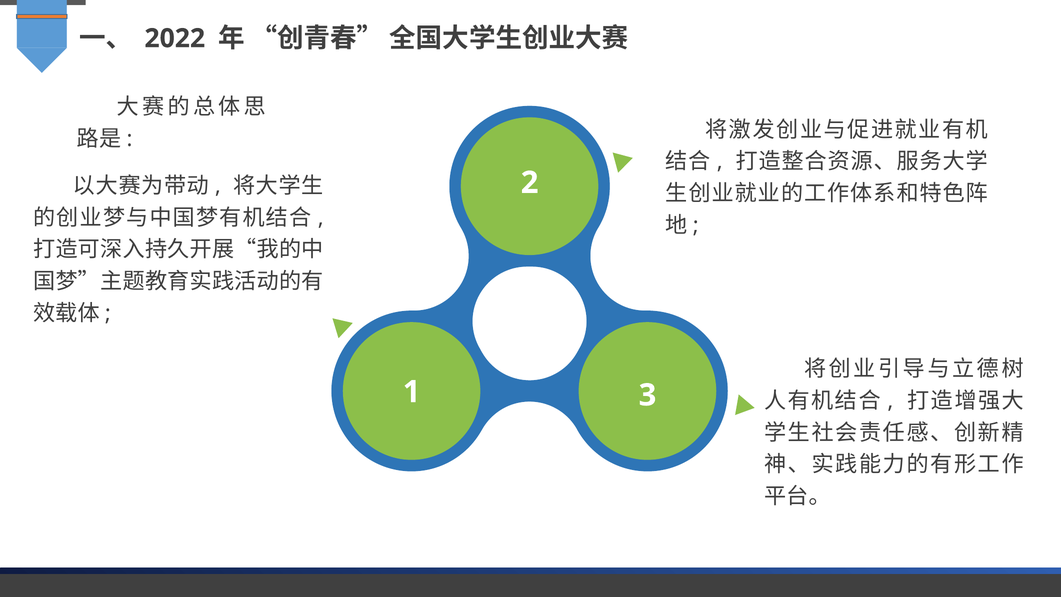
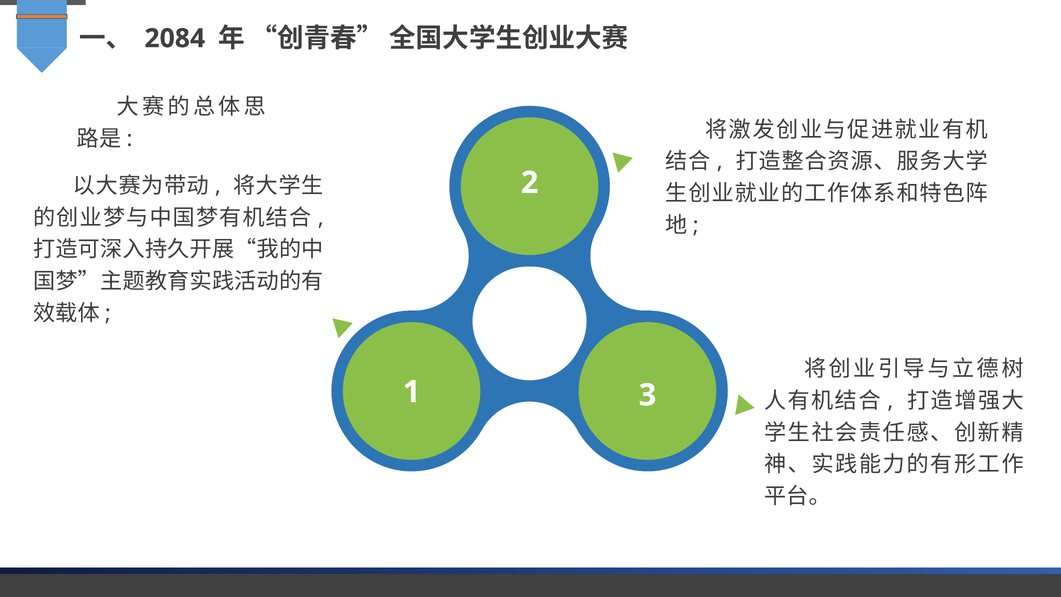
2022: 2022 -> 2084 (175, 38)
